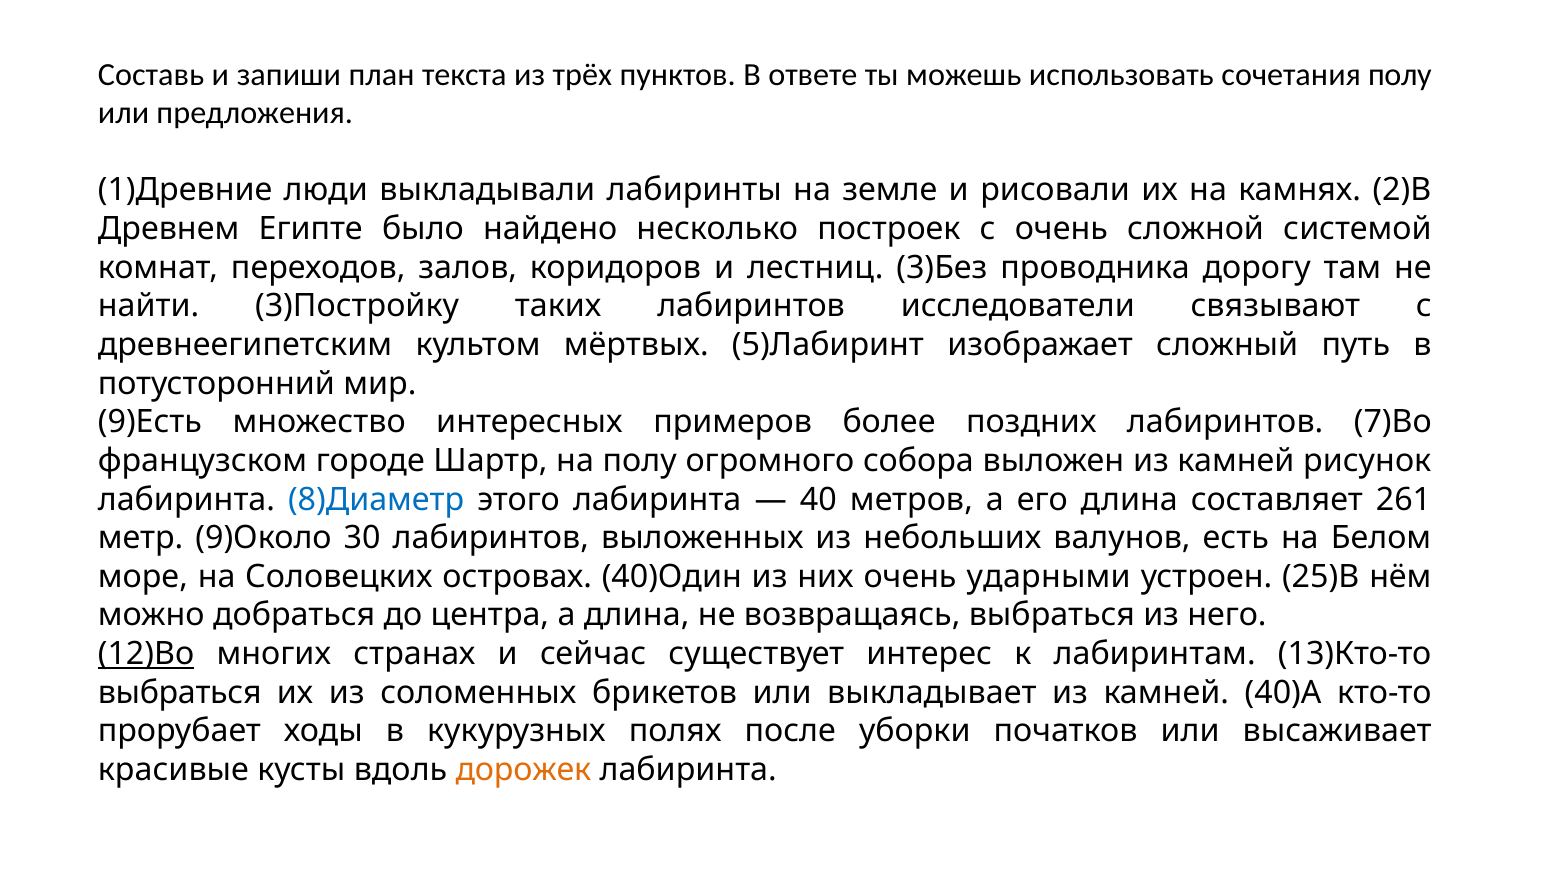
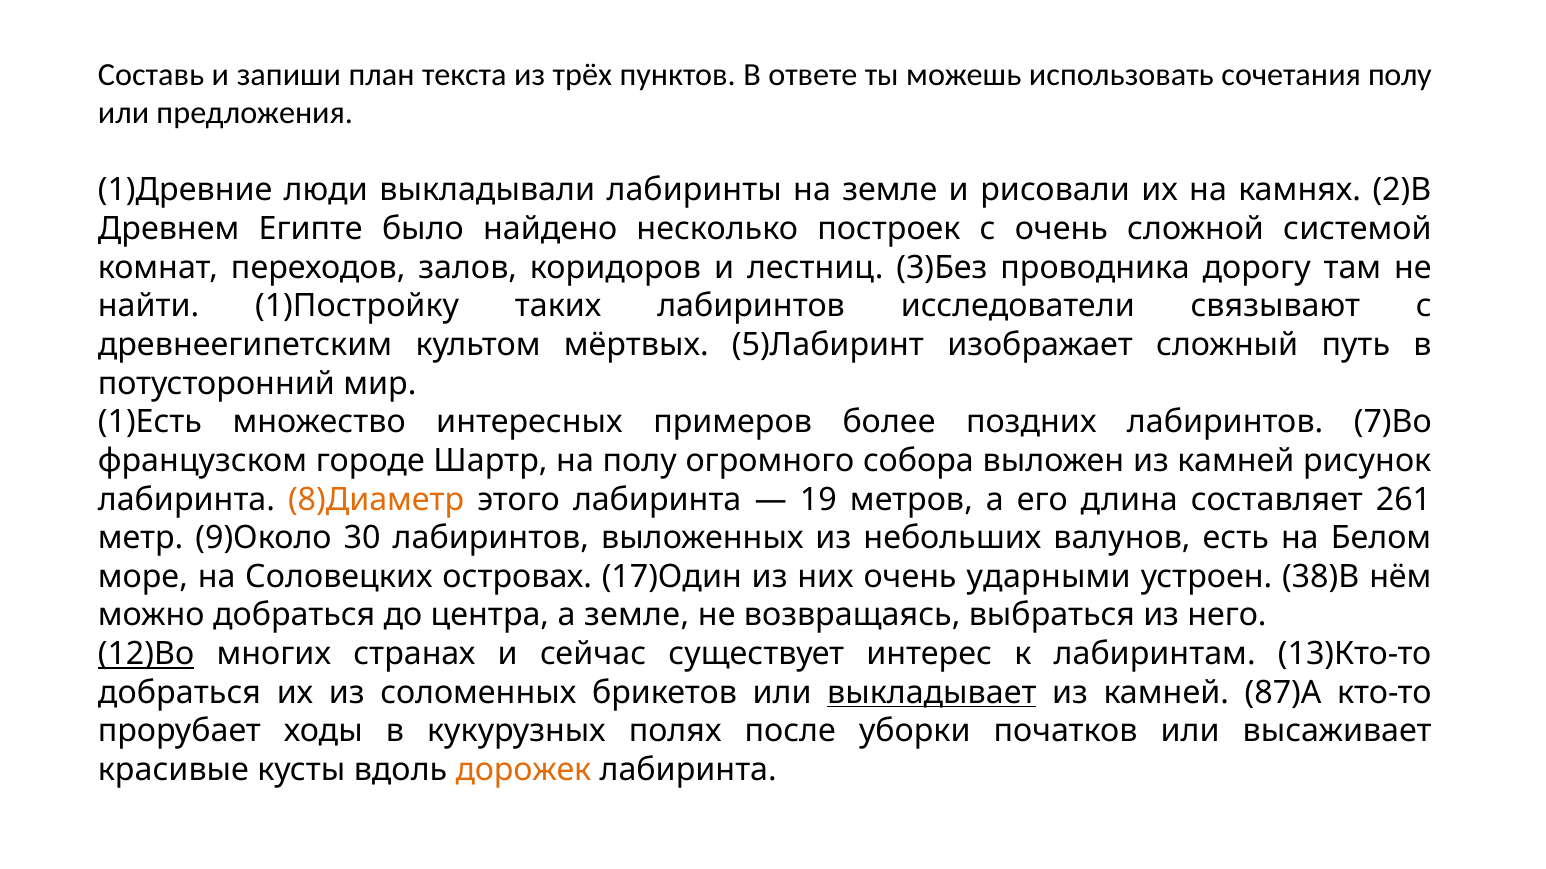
3)Постройку: 3)Постройку -> 1)Постройку (357, 306)
9)Есть: 9)Есть -> 1)Есть (150, 422)
8)Диаметр colour: blue -> orange (376, 500)
40: 40 -> 19 (818, 500)
40)Один: 40)Один -> 17)Один (672, 577)
25)В: 25)В -> 38)В (1321, 577)
а длина: длина -> земле (637, 616)
выбраться: выбраться -> добраться (179, 693)
выкладывает underline: none -> present (932, 693)
40)А: 40)А -> 87)А (1283, 693)
